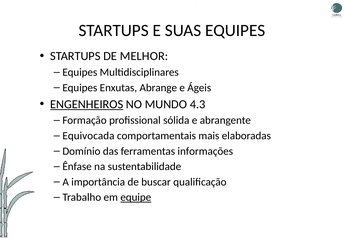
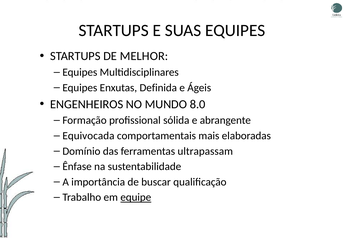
Abrange: Abrange -> Definida (158, 88)
ENGENHEIROS underline: present -> none (87, 104)
4.3: 4.3 -> 8.0 (198, 104)
informações: informações -> ultrapassam (205, 151)
